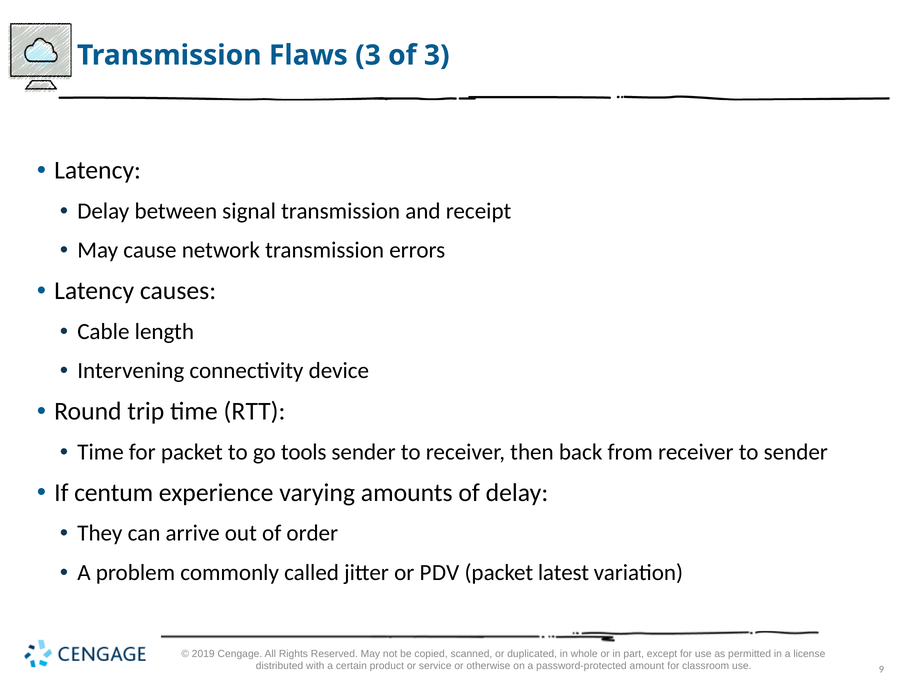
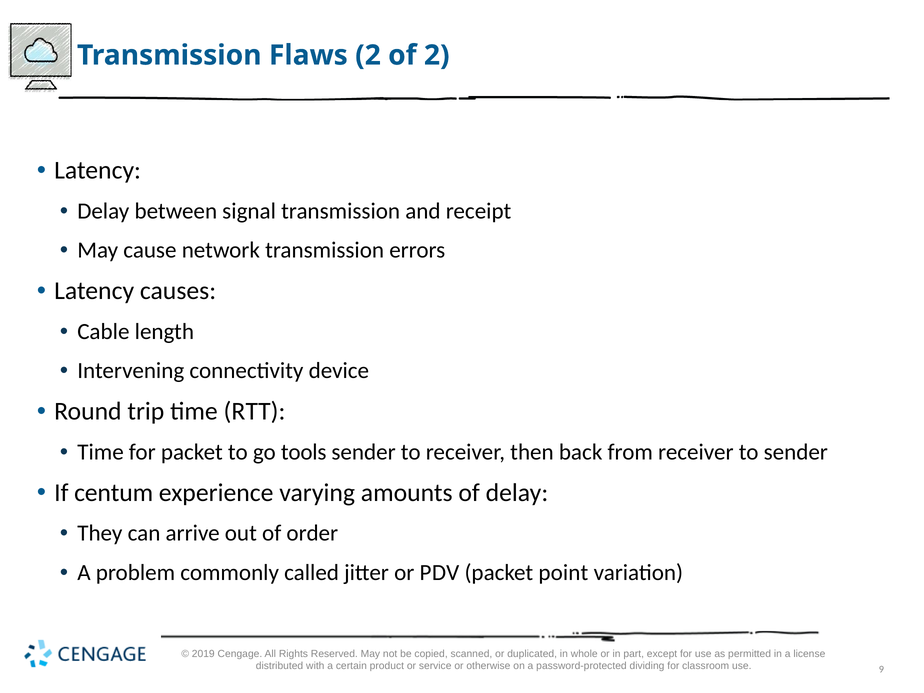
Flaws 3: 3 -> 2 (368, 55)
of 3: 3 -> 2 (437, 55)
latest: latest -> point (563, 572)
amount: amount -> dividing (647, 666)
